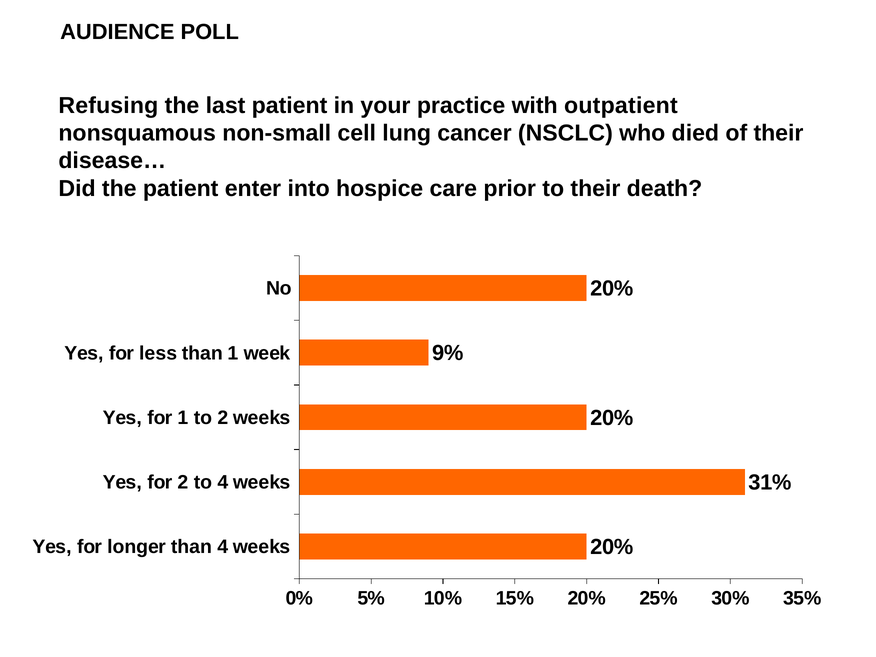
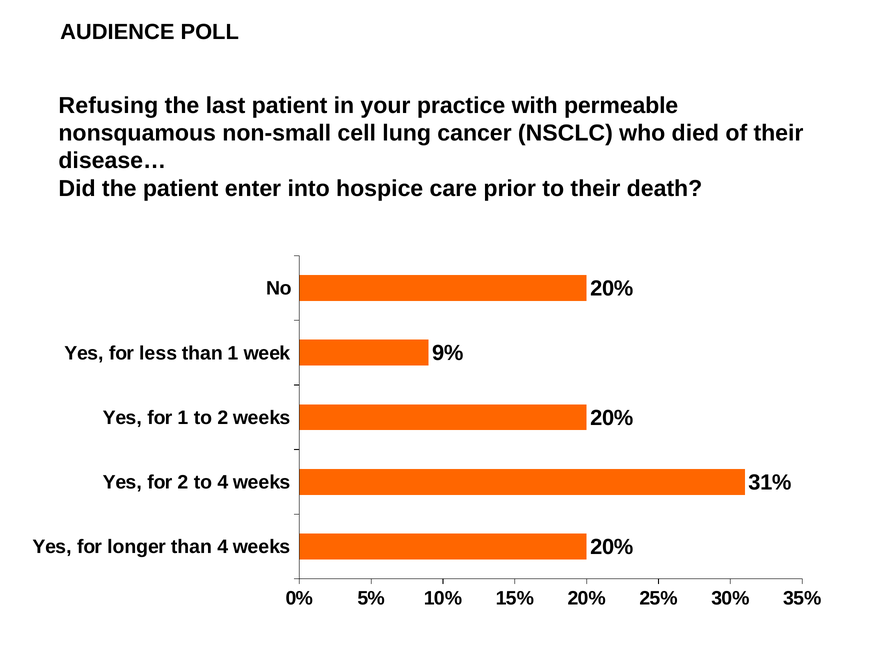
outpatient: outpatient -> permeable (621, 105)
